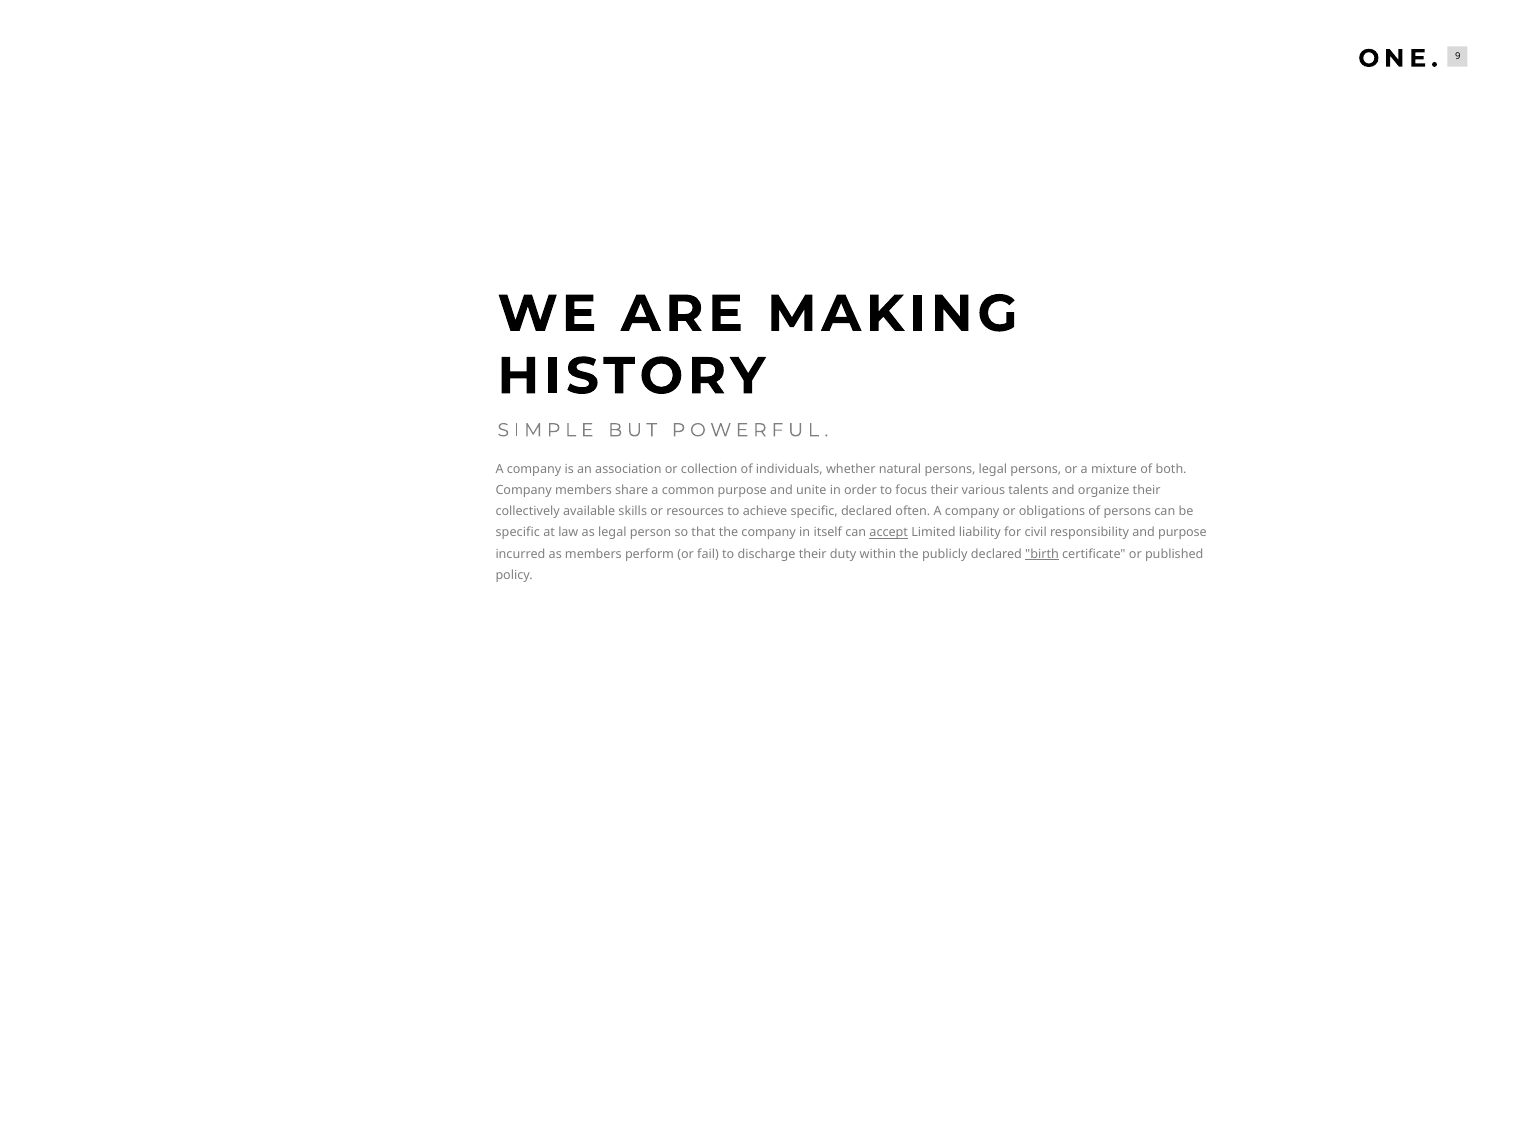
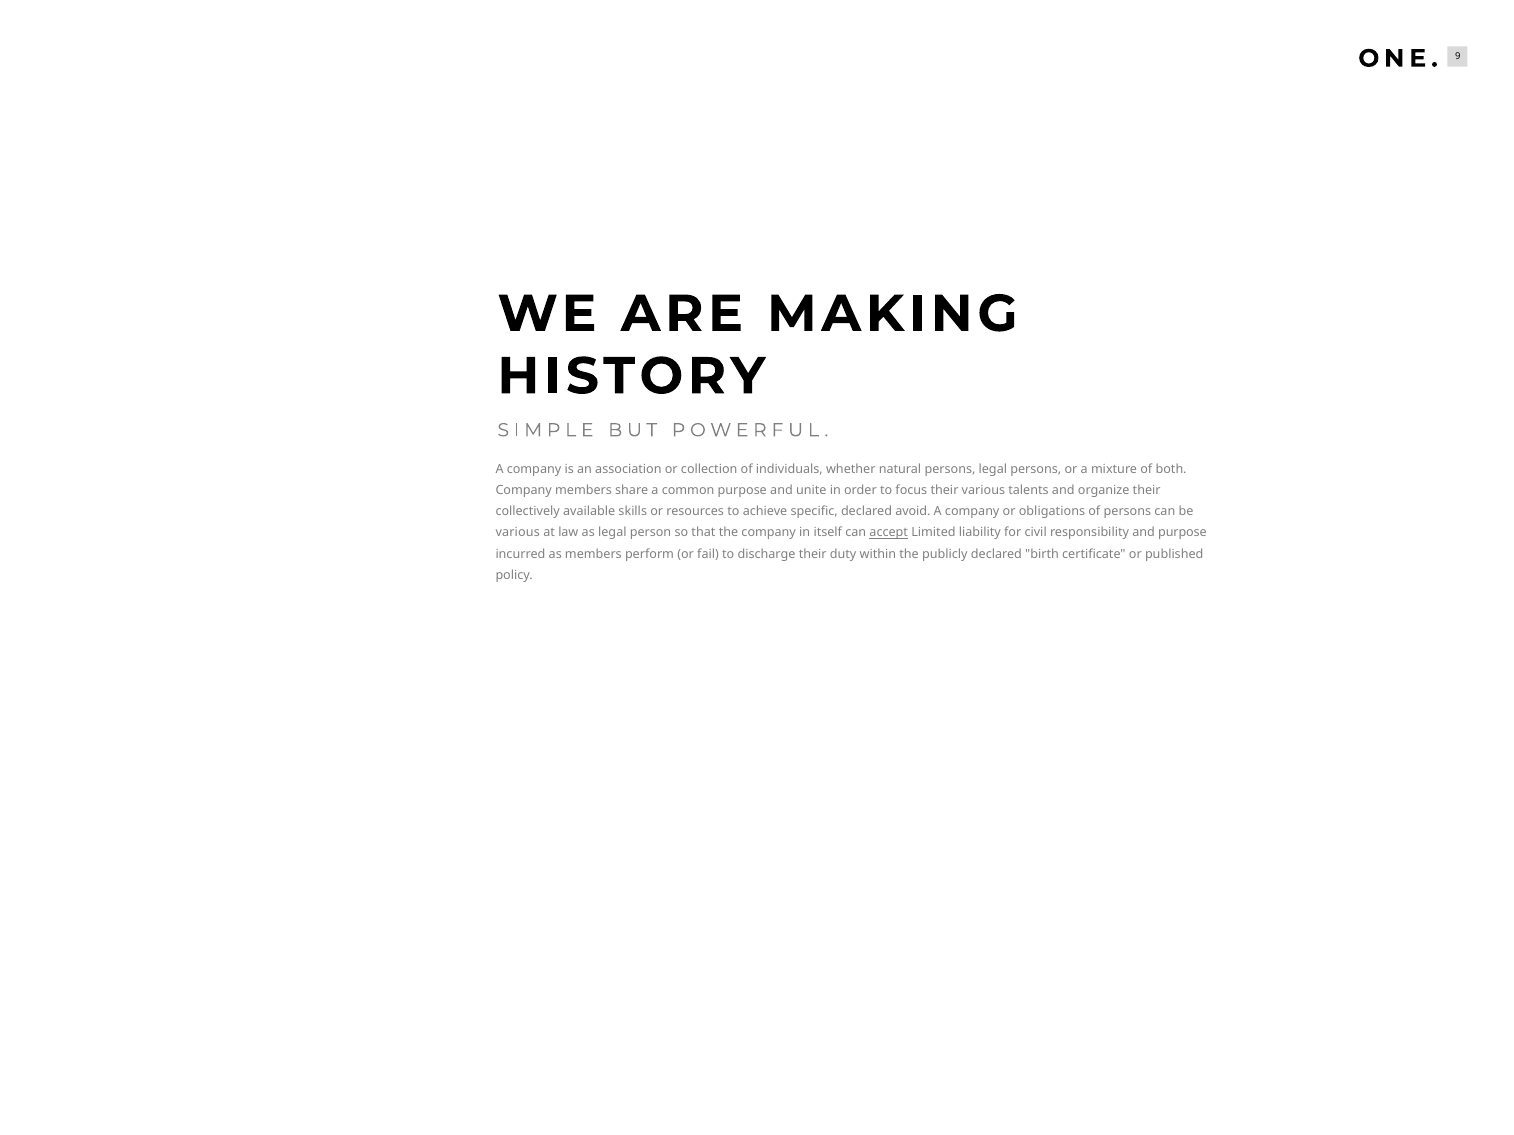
often: often -> avoid (913, 512)
specific: specific -> various (518, 533)
birth underline: present -> none (1042, 554)
